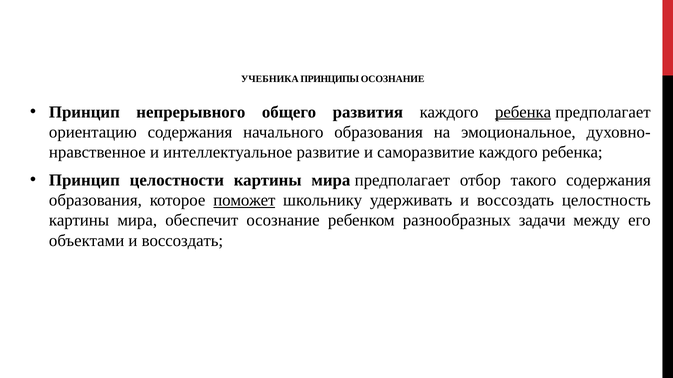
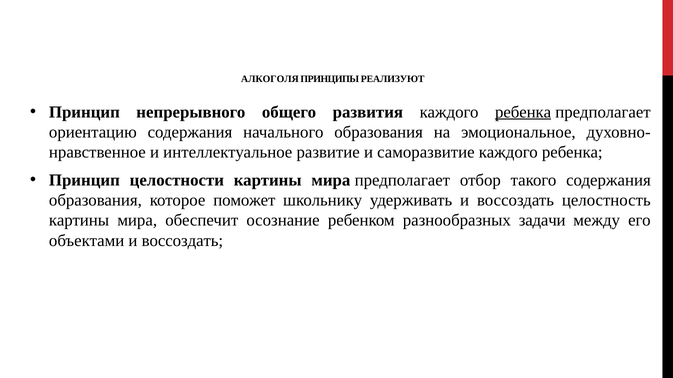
УЧЕБНИКА: УЧЕБНИКА -> АЛКОГОЛЯ (270, 79)
ПРИНЦИПЫ ОСОЗНАНИЕ: ОСОЗНАНИЕ -> РЕАЛИЗУЮТ (393, 79)
поможет underline: present -> none (244, 200)
